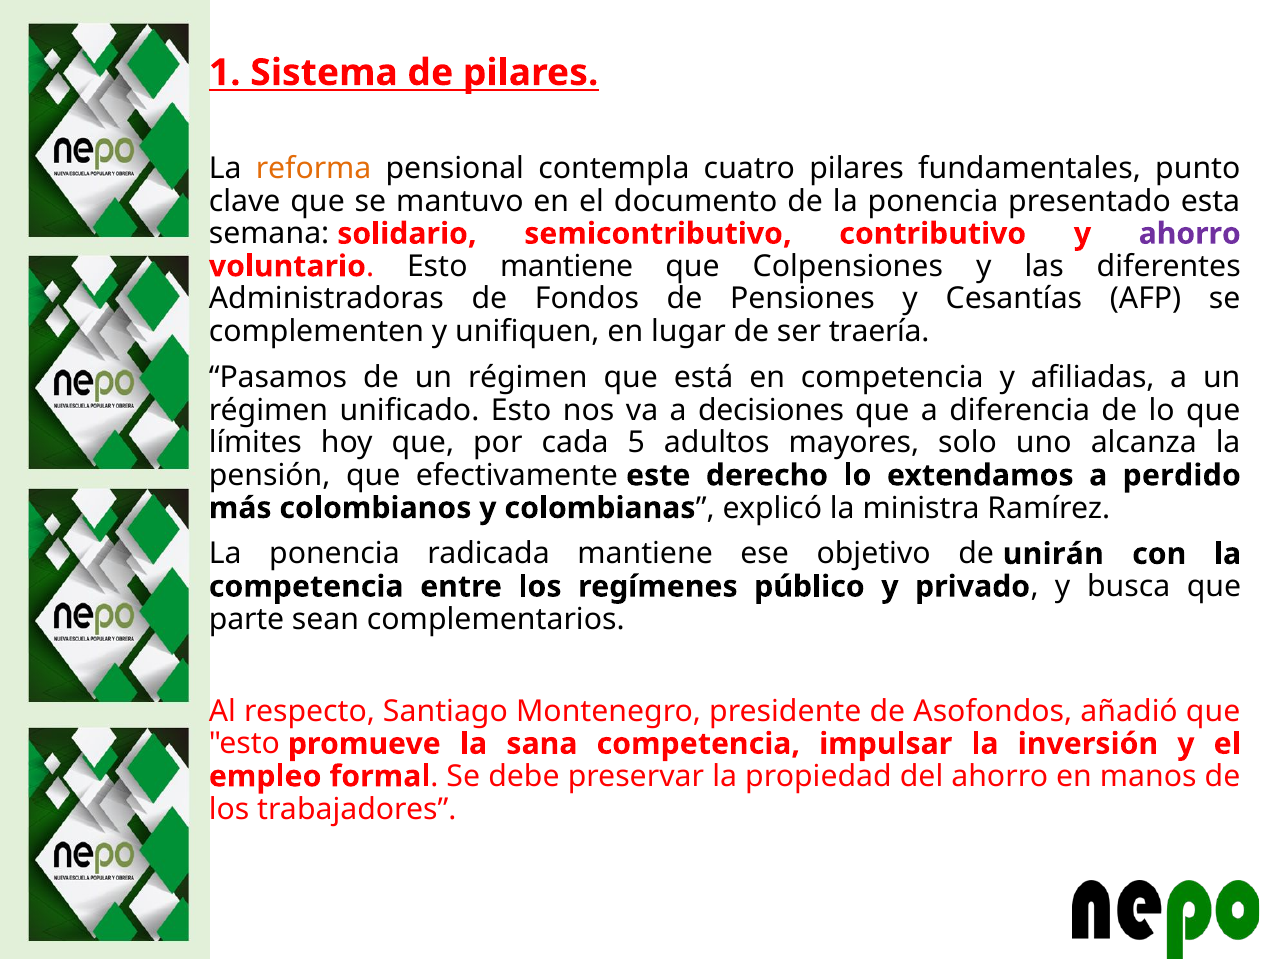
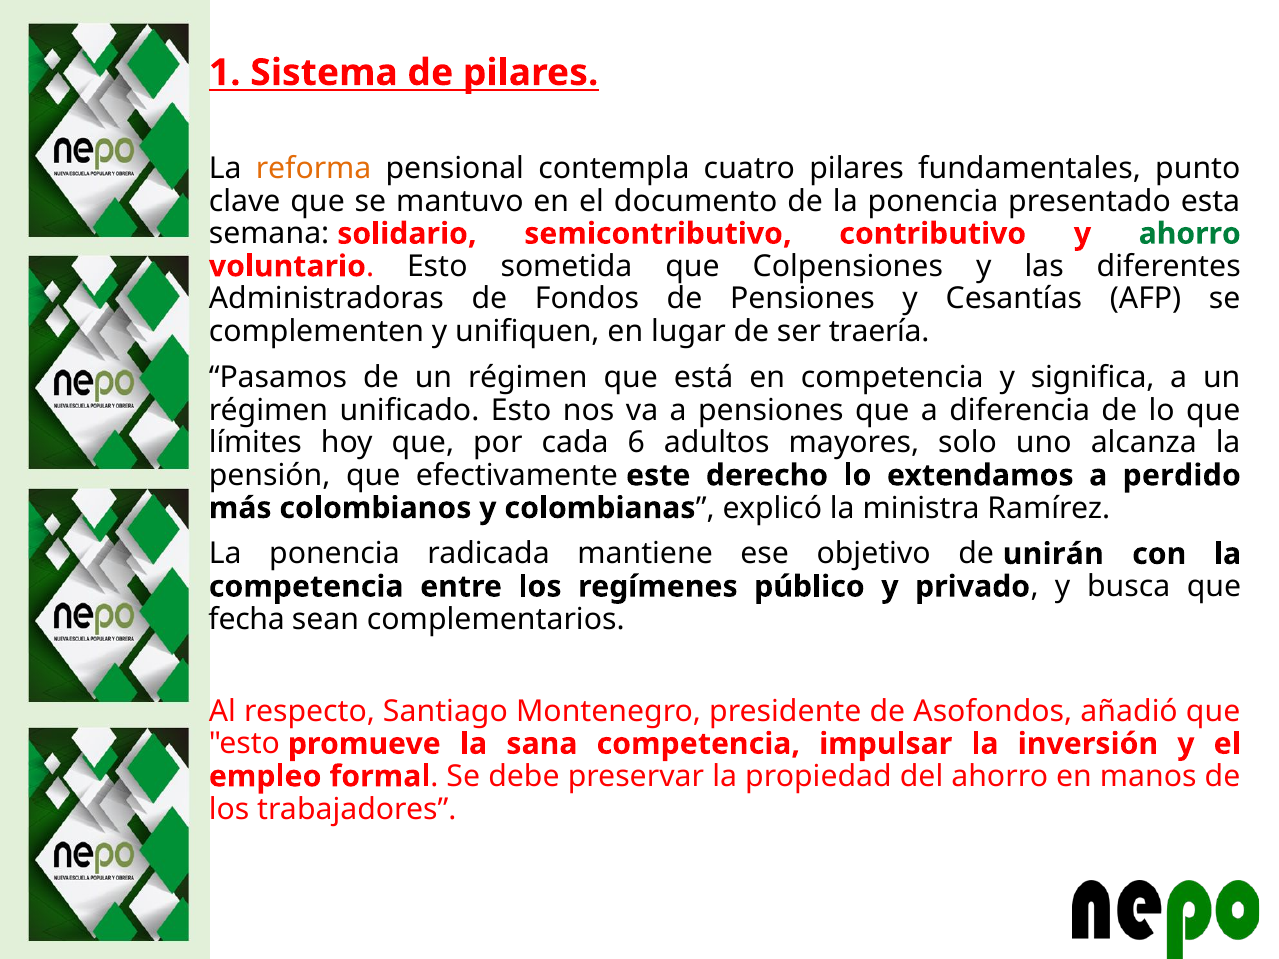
ahorro colour: purple -> green (1190, 234)
Esto mantiene: mantiene -> sometida (567, 266)
afiliadas: afiliadas -> significa (1093, 378)
a decisiones: decisiones -> pensiones (771, 410)
5: 5 -> 6 (636, 443)
parte: parte -> fecha (247, 619)
